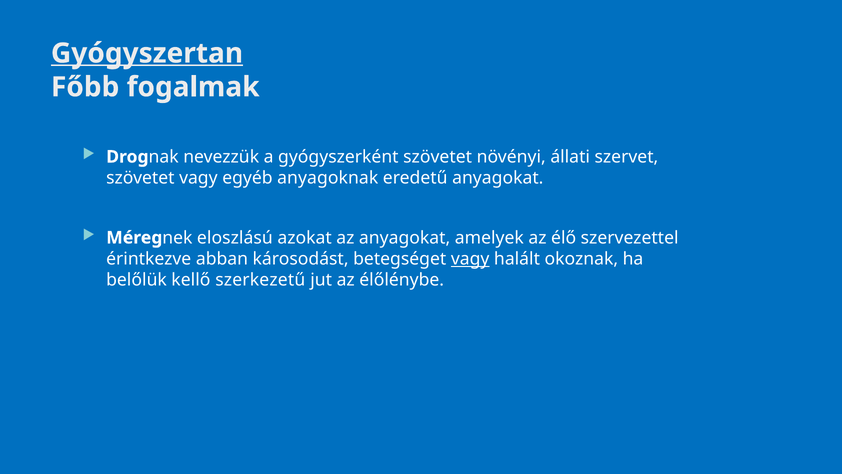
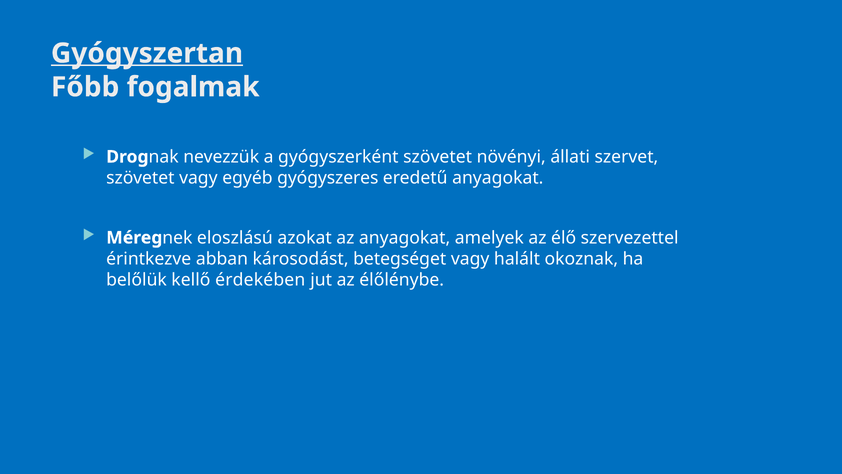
anyagoknak: anyagoknak -> gyógyszeres (328, 178)
vagy underline: present -> none (470, 259)
szerkezetű: szerkezetű -> érdekében (260, 280)
